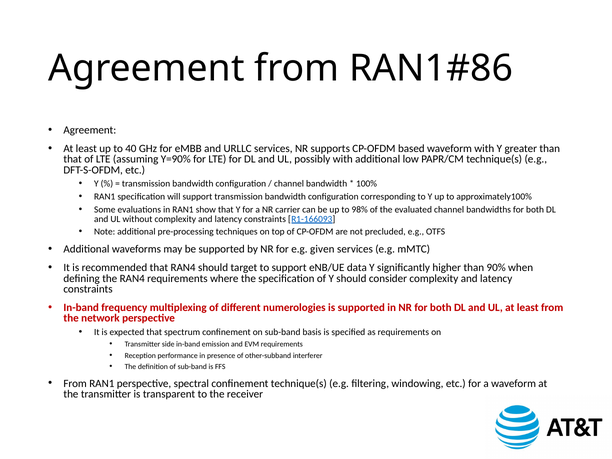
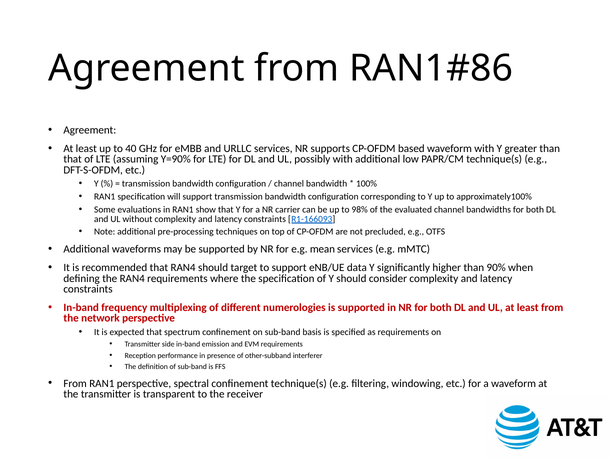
given: given -> mean (322, 249)
